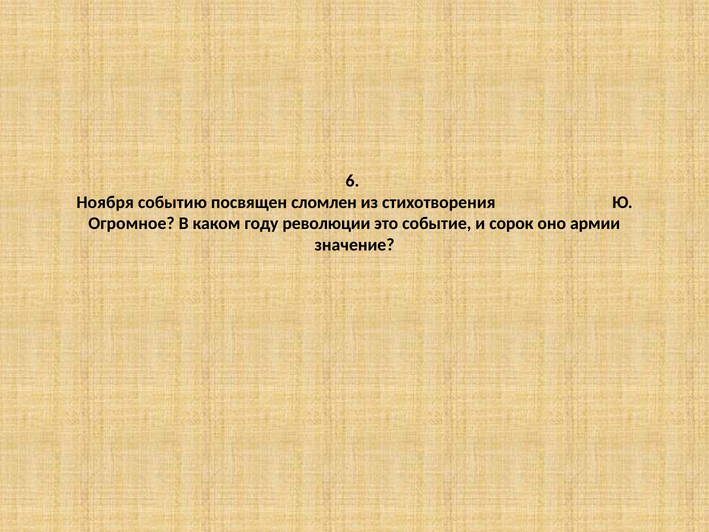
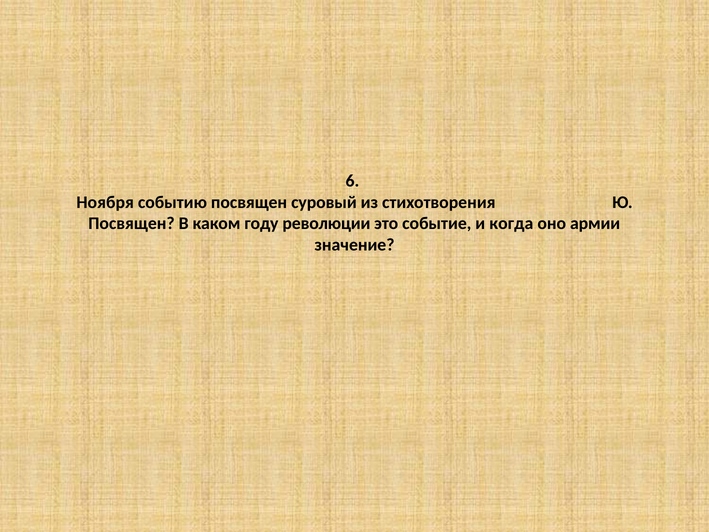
сломлен: сломлен -> суровый (324, 202)
Огромное: Огромное -> Посвящен (131, 223)
сорок: сорок -> когда (511, 223)
